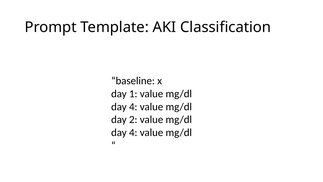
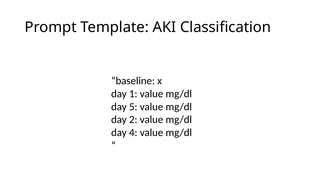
4: 4 -> 5 (133, 107)
